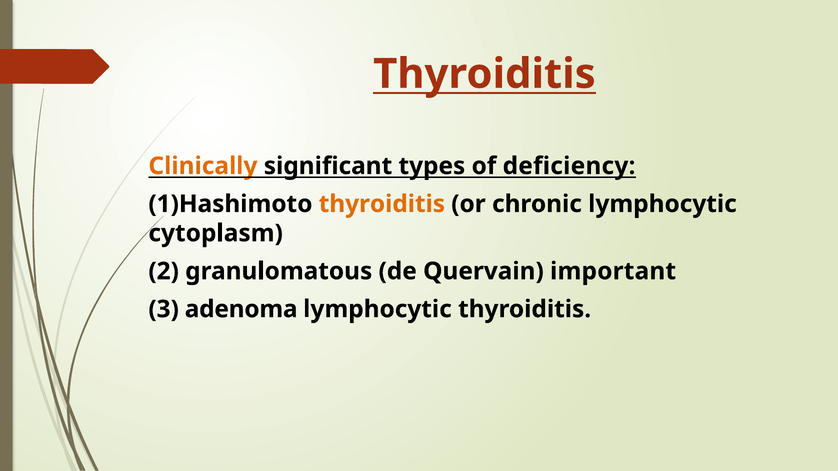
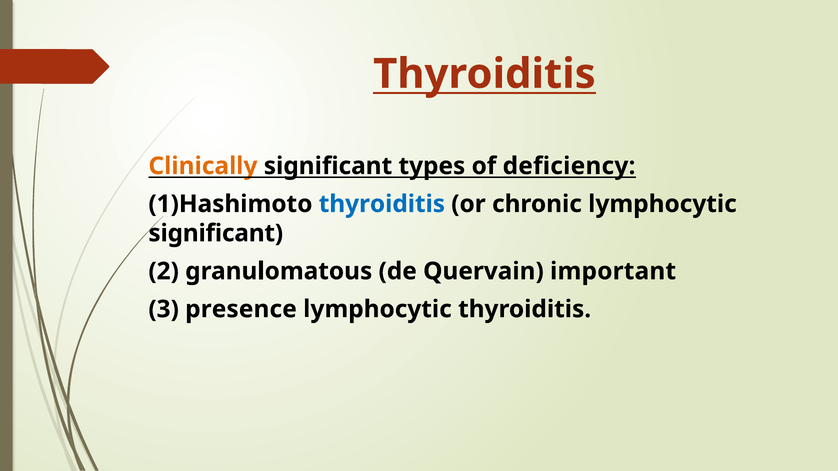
thyroiditis colour: orange -> blue (382, 204)
cytoplasm: cytoplasm -> significant (216, 233)
adenoma: adenoma -> presence (241, 309)
